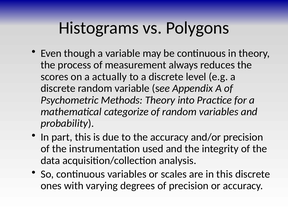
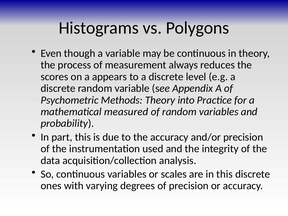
actually: actually -> appears (110, 77)
categorize: categorize -> measured (126, 112)
